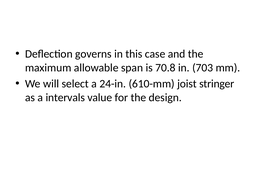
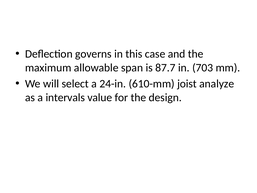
70.8: 70.8 -> 87.7 (165, 68)
stringer: stringer -> analyze (217, 84)
